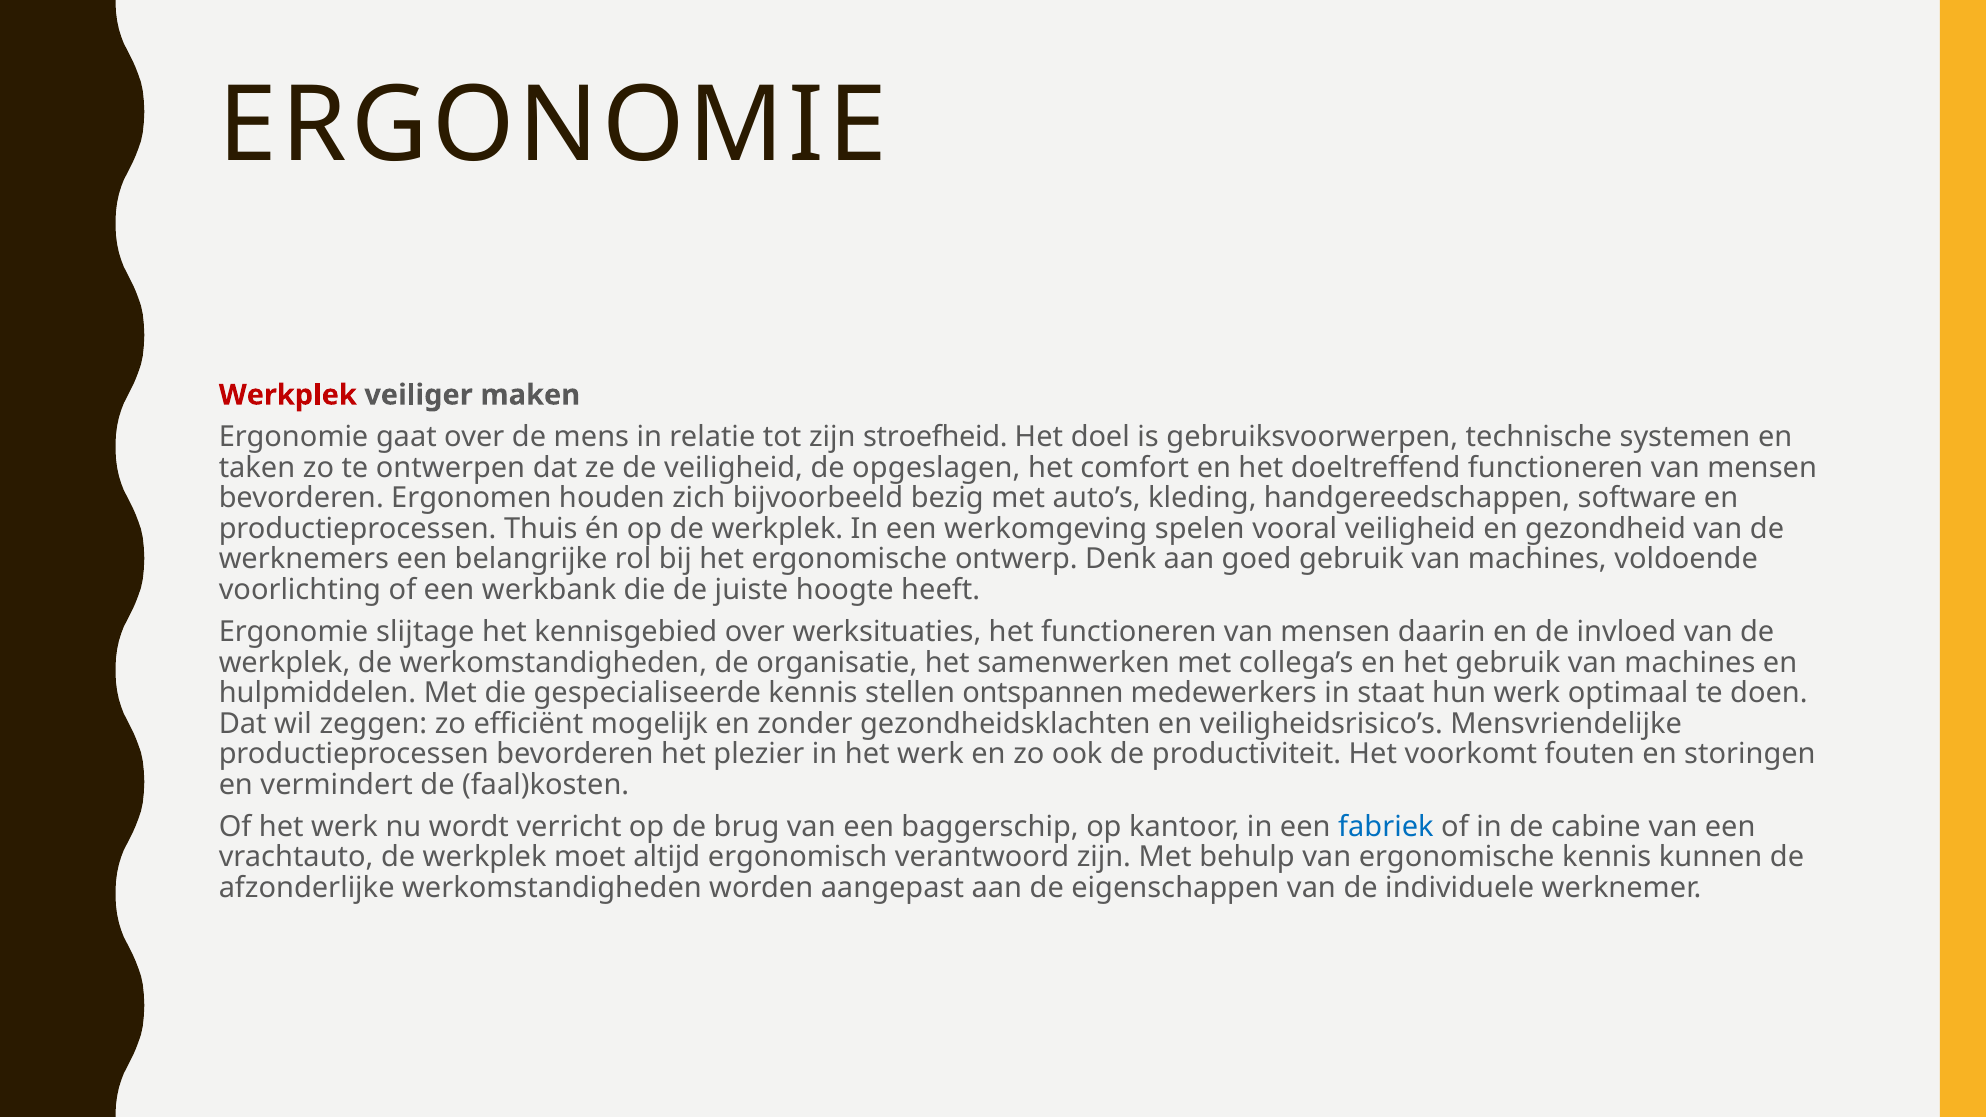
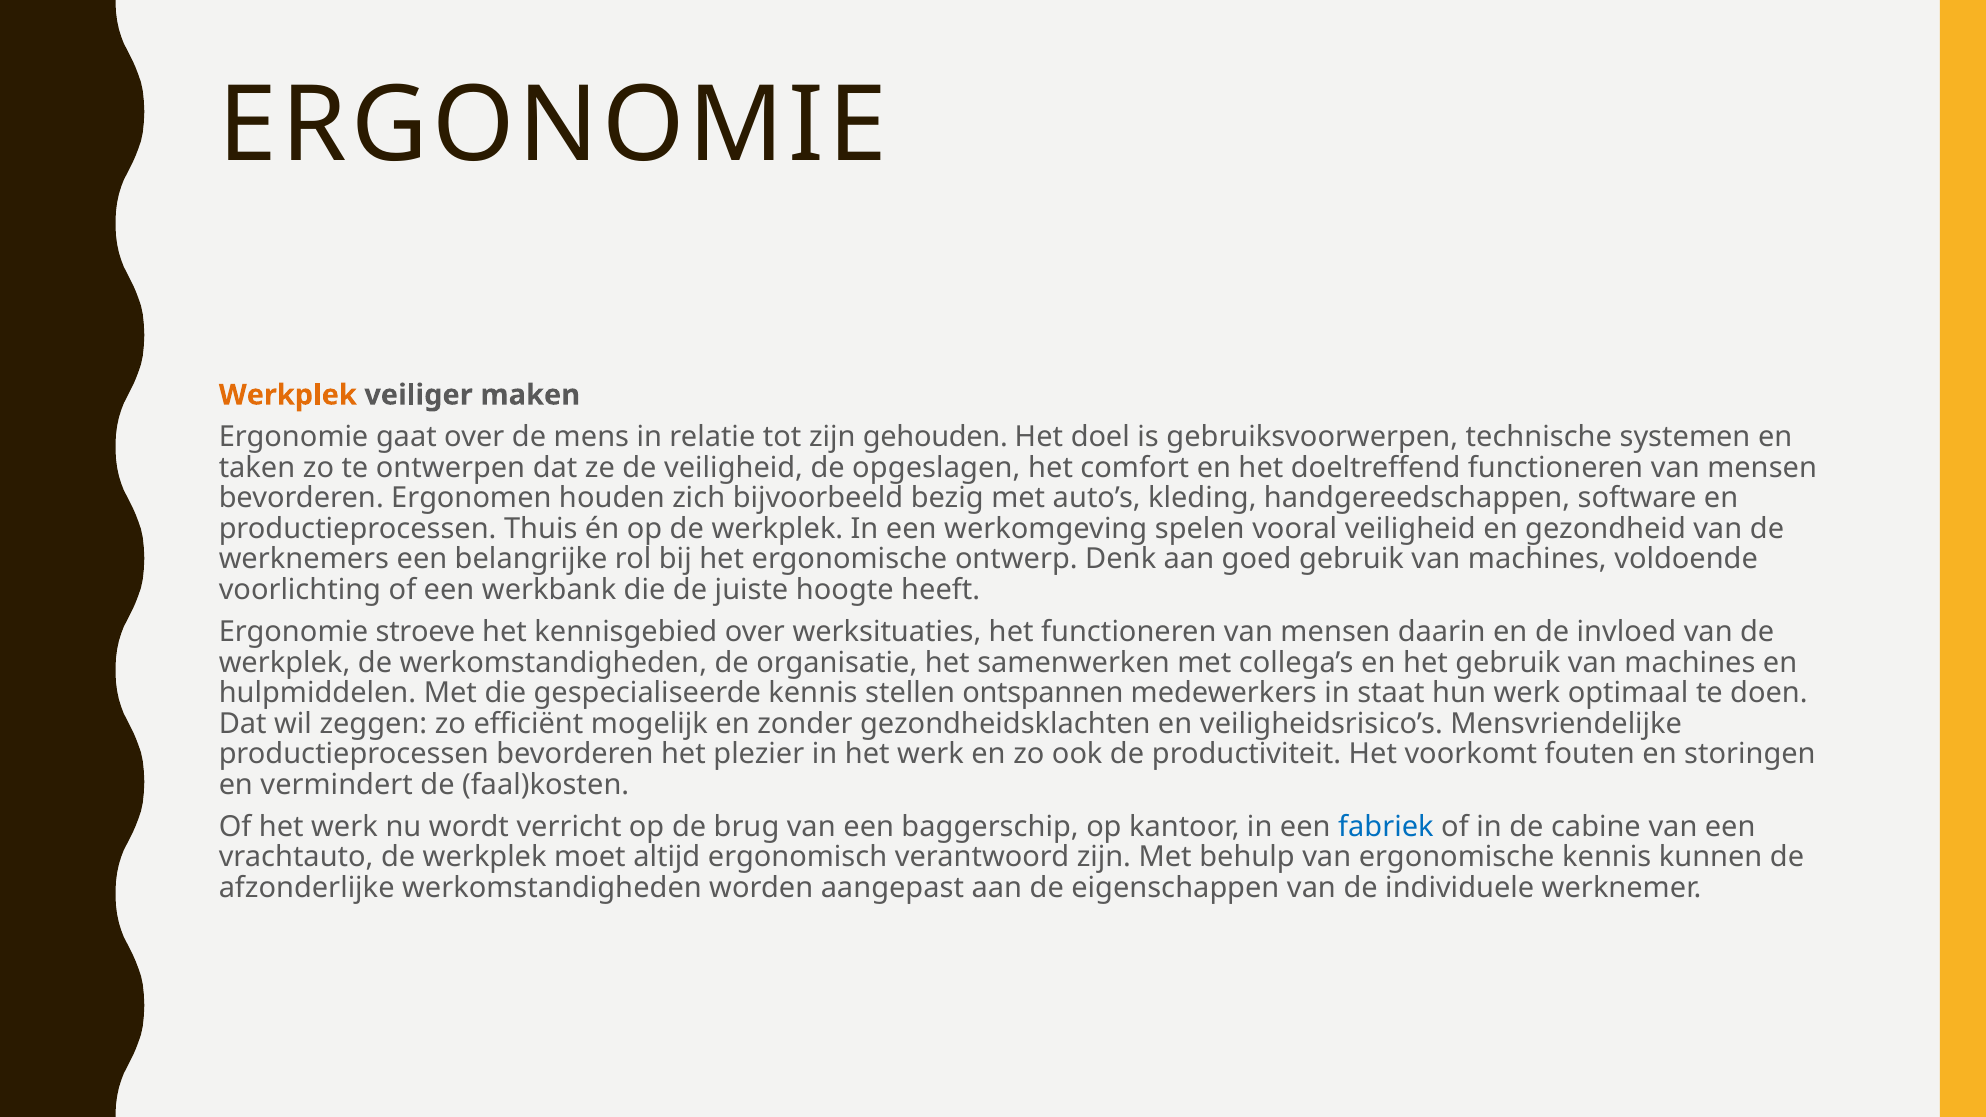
Werkplek colour: red -> orange (288, 395)
stroefheid: stroefheid -> gehouden (935, 437)
slijtage: slijtage -> stroeve (425, 632)
